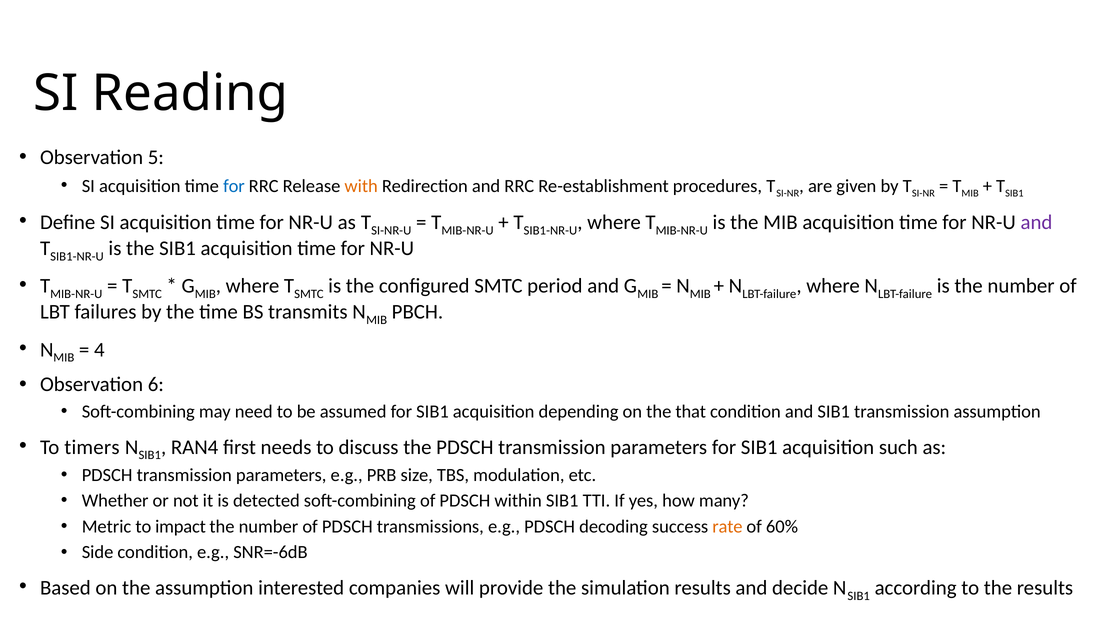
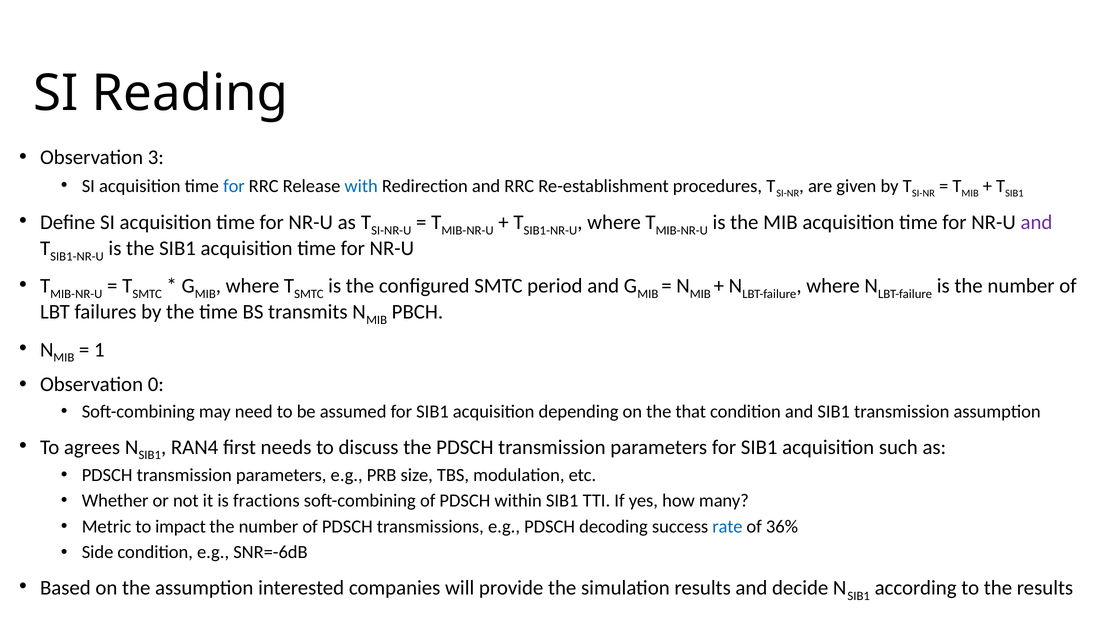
5: 5 -> 3 (156, 157)
with colour: orange -> blue (361, 186)
4: 4 -> 1 (99, 350)
6: 6 -> 0 (156, 384)
timers: timers -> agrees (92, 447)
detected: detected -> fractions (266, 501)
rate colour: orange -> blue (727, 527)
60%: 60% -> 36% (782, 527)
